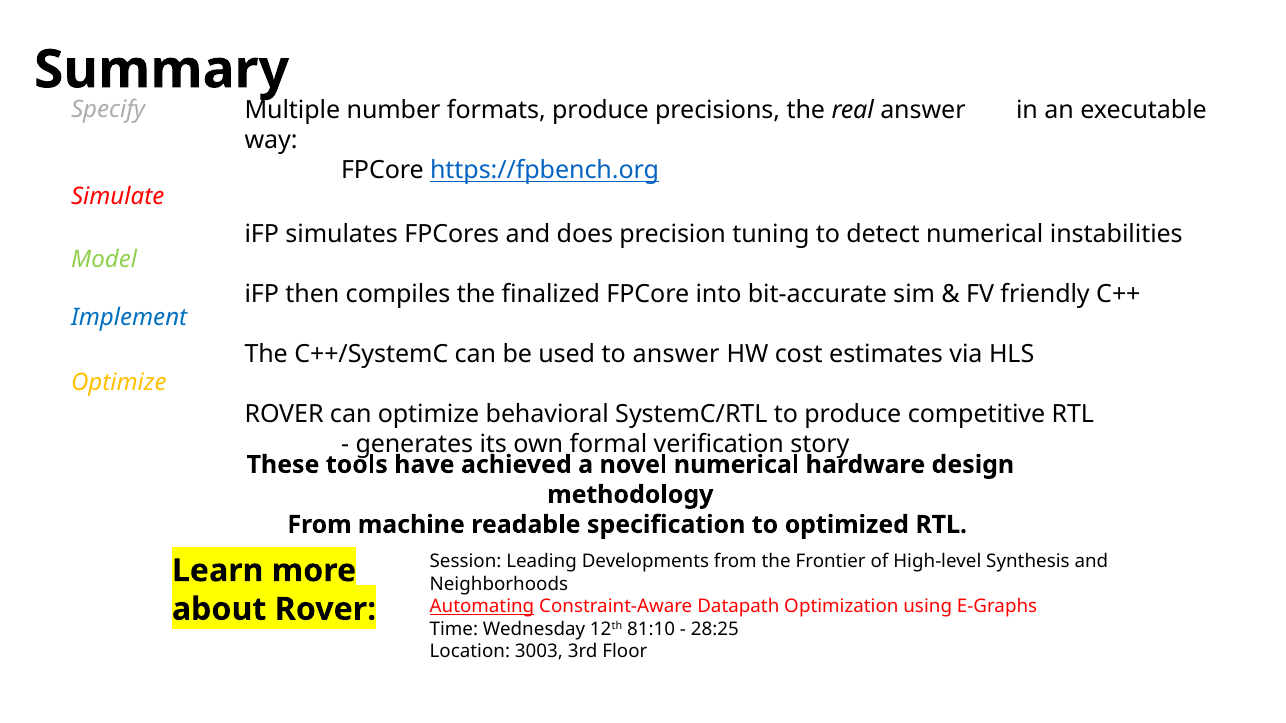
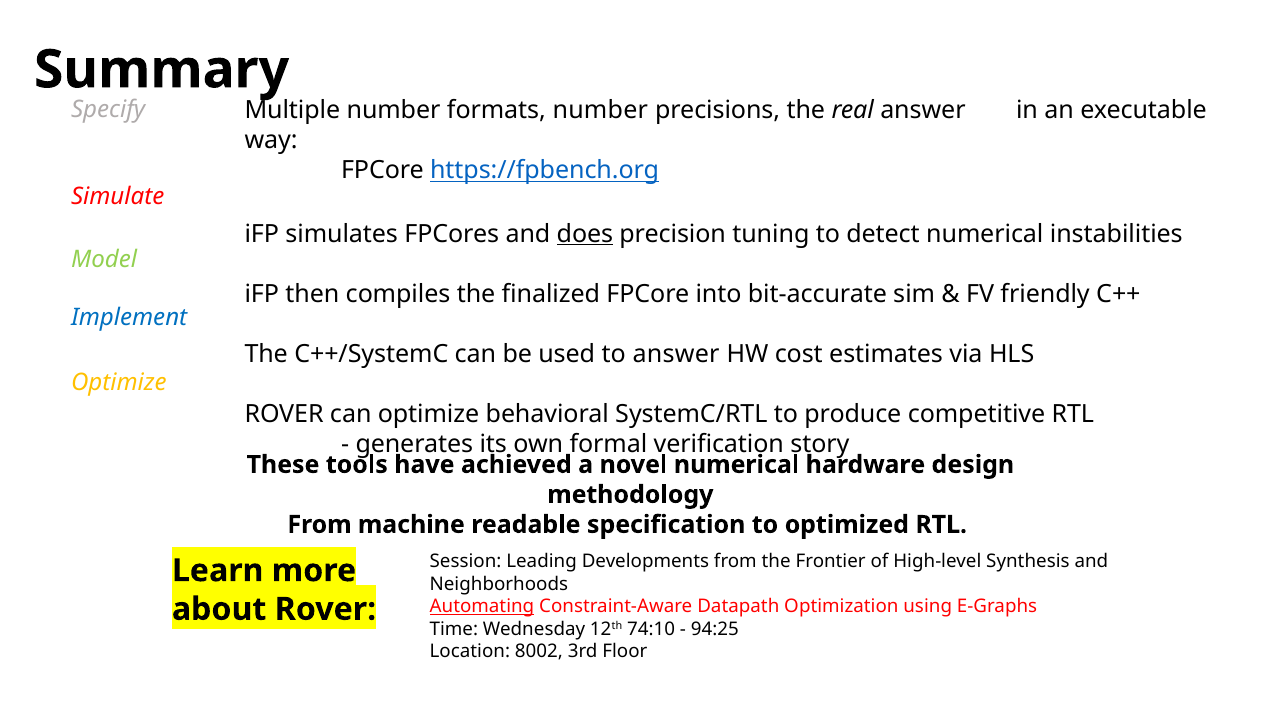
formats produce: produce -> number (600, 110)
does underline: none -> present (585, 234)
81:10: 81:10 -> 74:10 (651, 630)
28:25: 28:25 -> 94:25 (715, 630)
3003: 3003 -> 8002 (539, 652)
